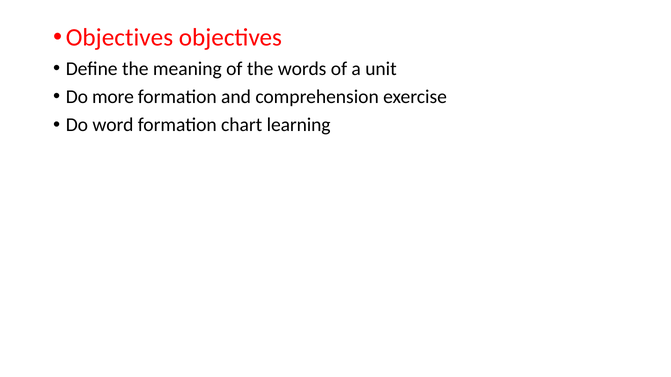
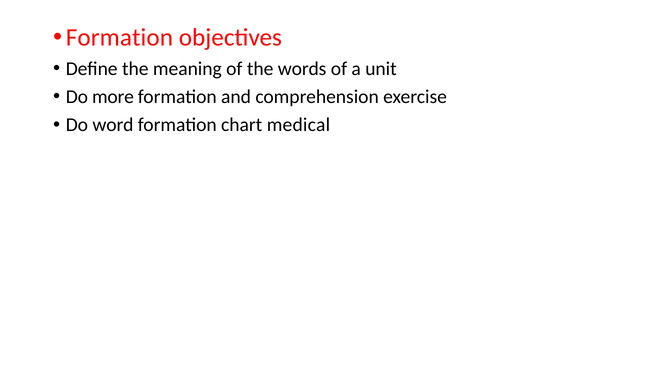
Objectives: Objectives -> Formation (119, 38)
learning: learning -> medical (298, 125)
